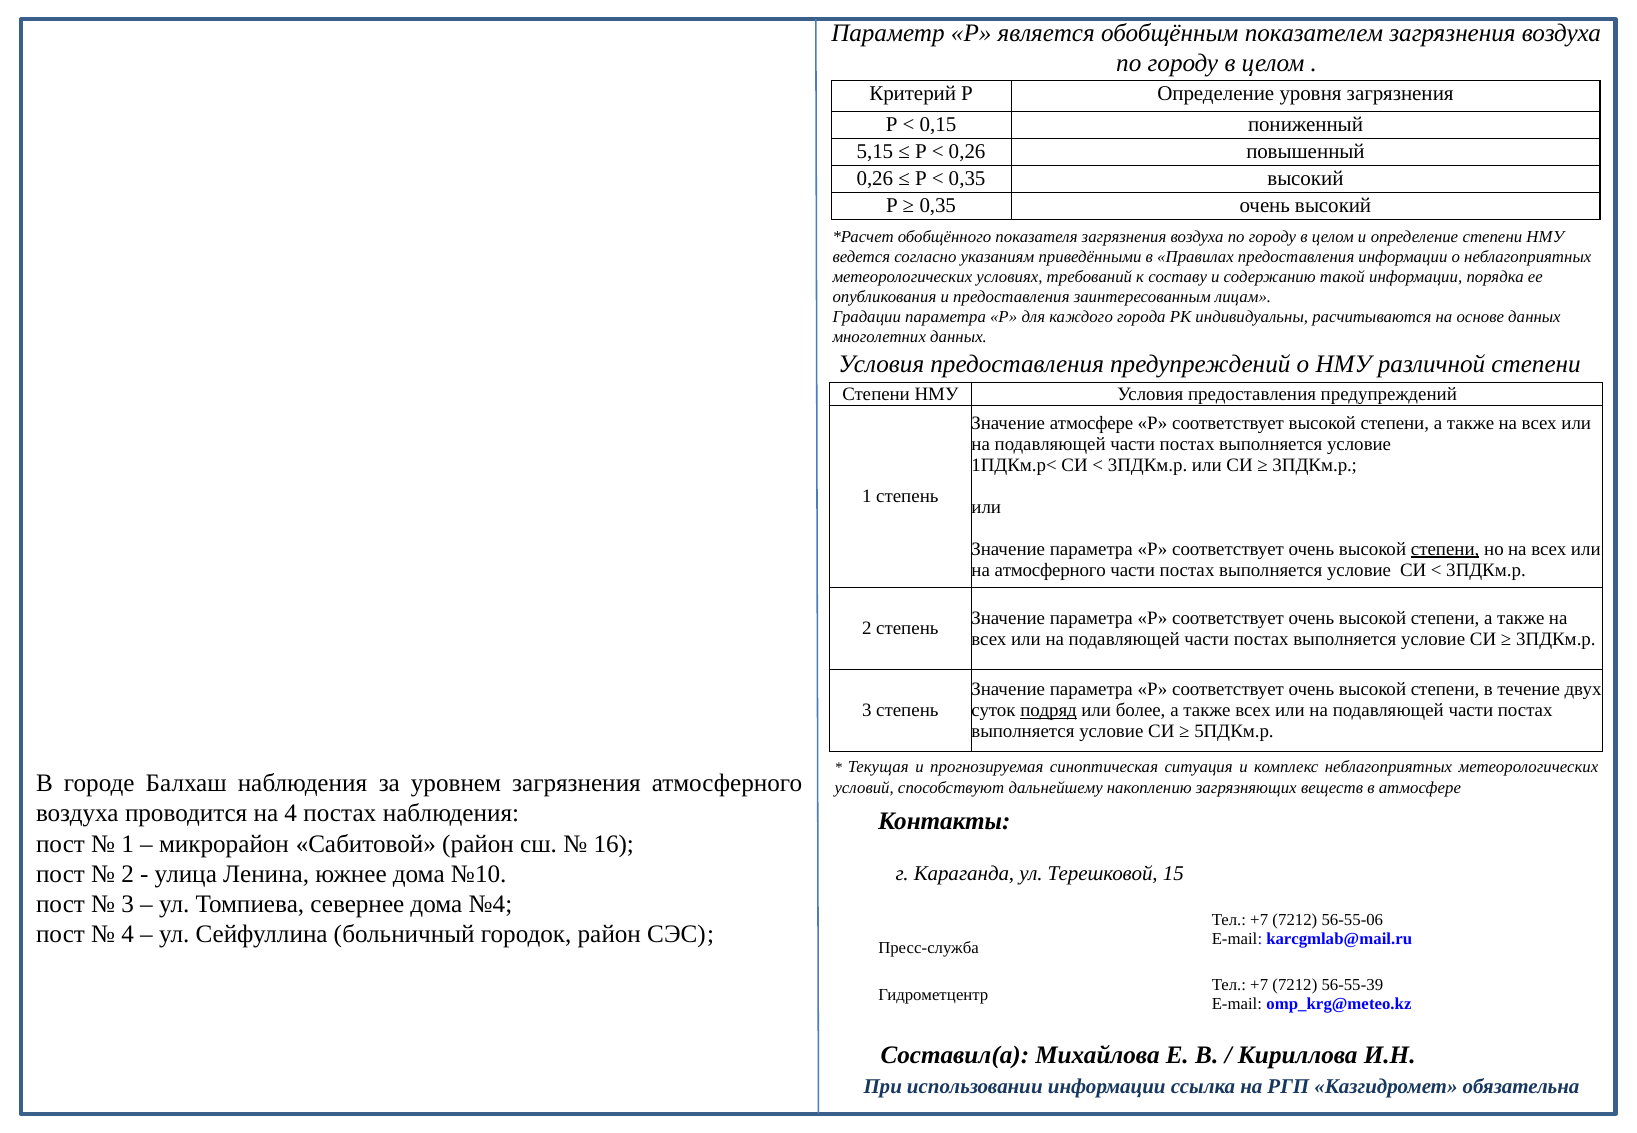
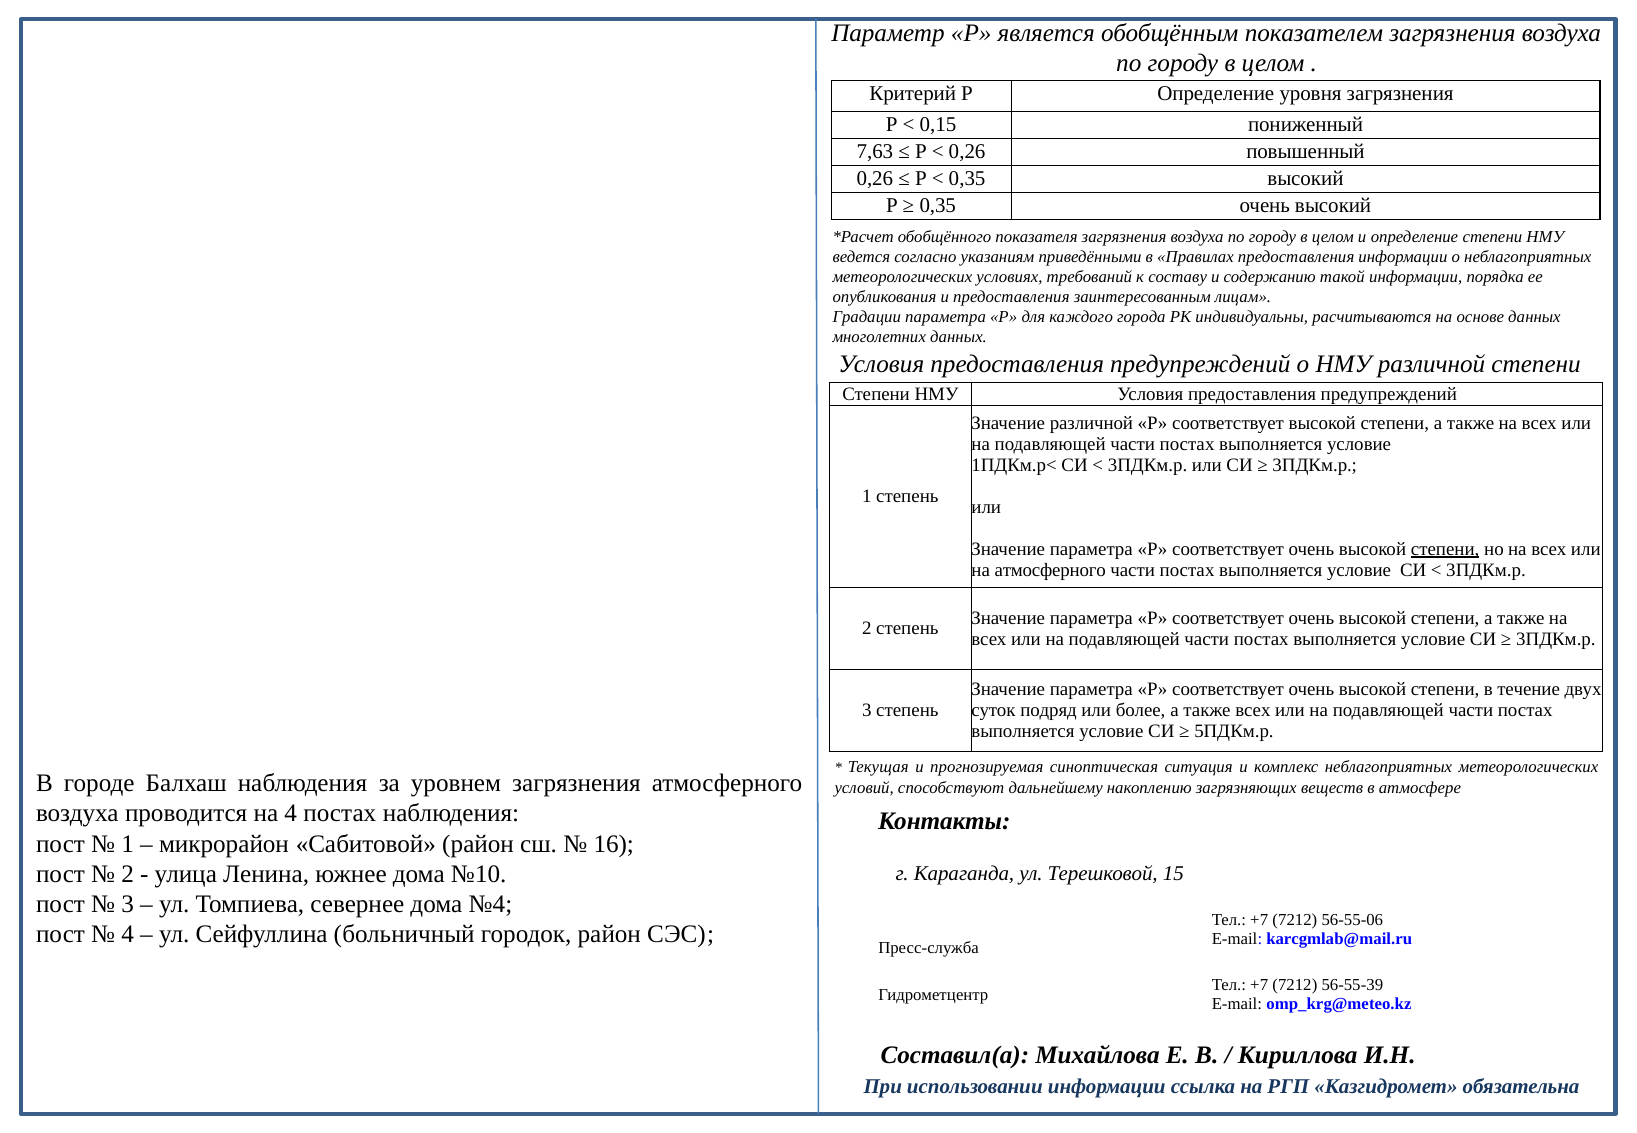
5,15: 5,15 -> 7,63 (875, 152)
Значение атмосфере: атмосфере -> различной (1091, 423)
подряд underline: present -> none (1049, 710)
